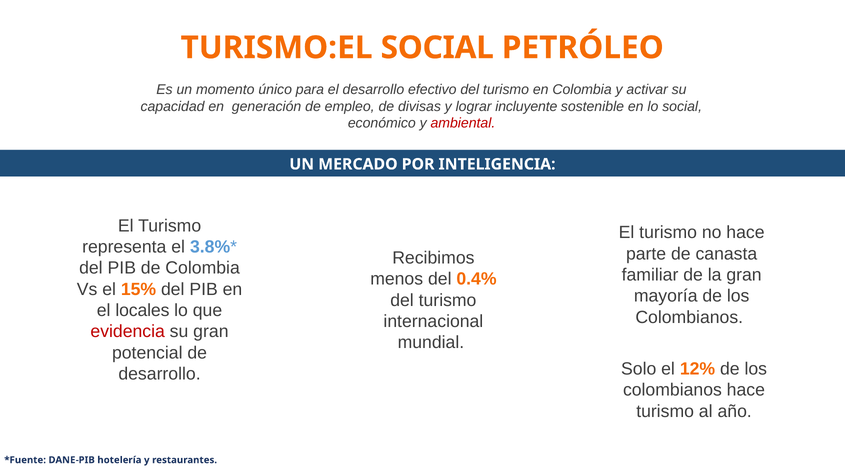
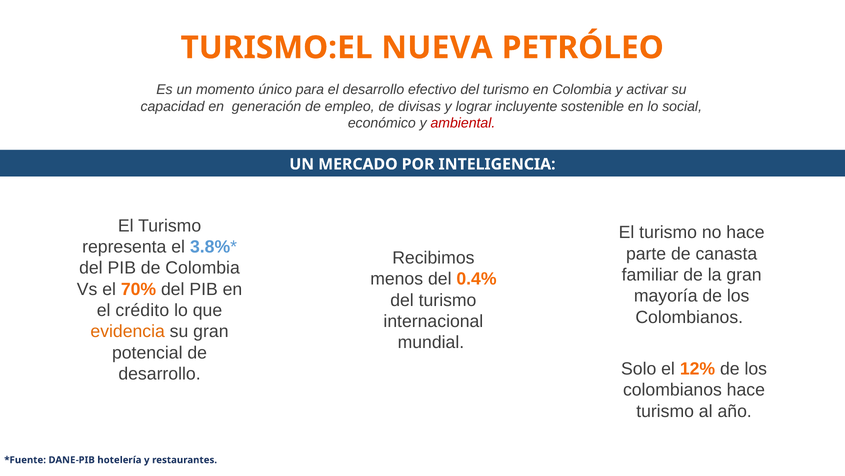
TURISMO:EL SOCIAL: SOCIAL -> NUEVA (437, 48)
15%: 15% -> 70% (138, 289)
locales: locales -> crédito (142, 310)
evidencia colour: red -> orange (128, 331)
